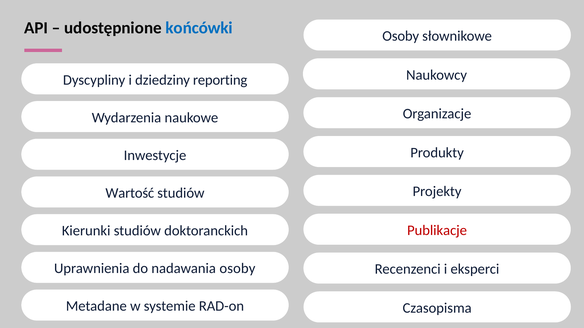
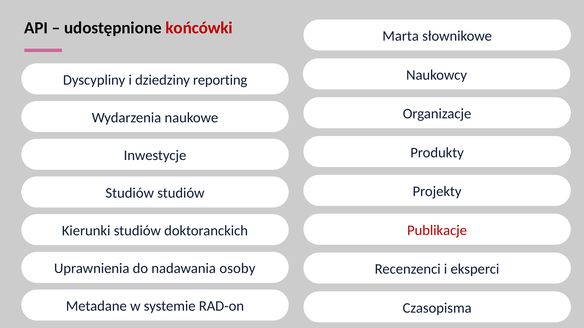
końcówki colour: blue -> red (199, 28)
Osoby: Osoby -> Marta (401, 36)
Wartość: Wartość -> Studiów (130, 193)
